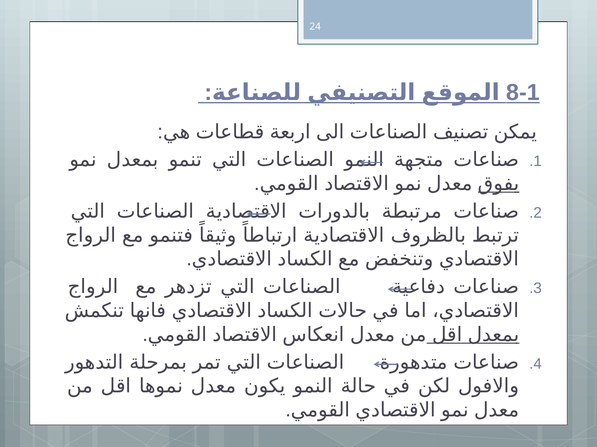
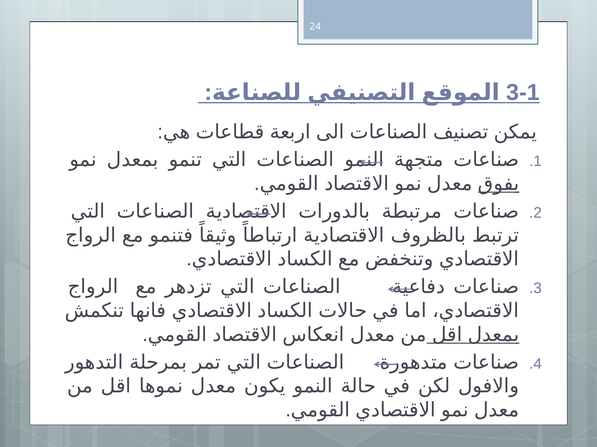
8-1: 8-1 -> 3-1 (523, 93)
